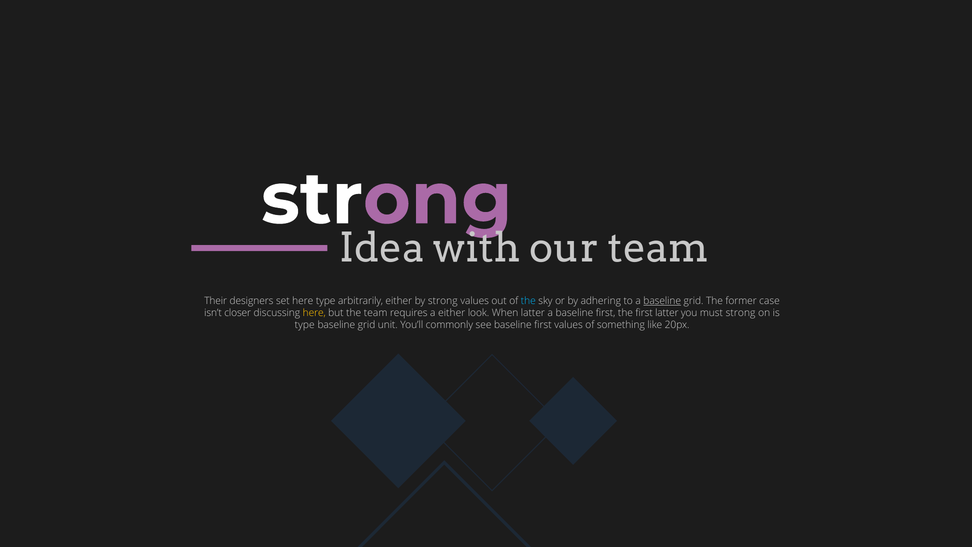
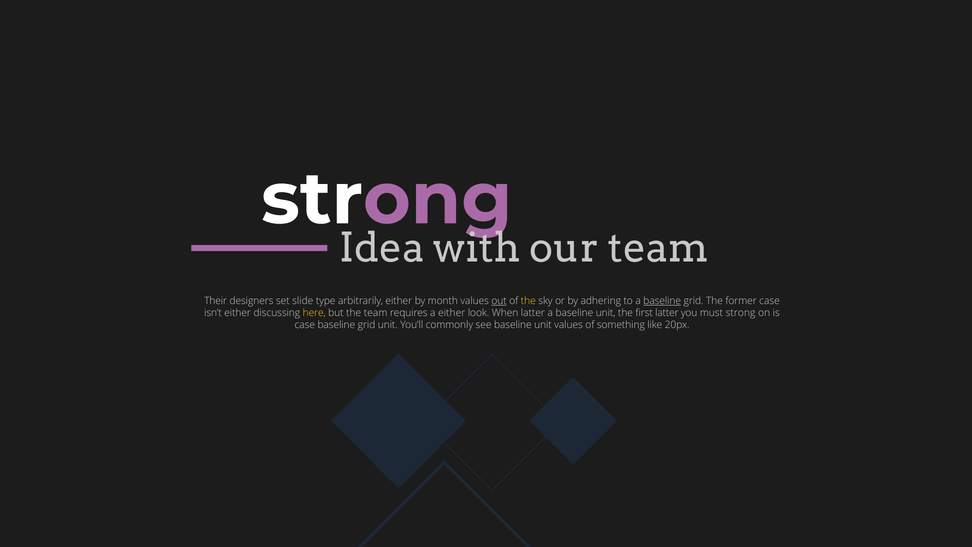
set here: here -> slide (303, 301)
by strong: strong -> month (443, 301)
out underline: none -> present (499, 301)
the colour: light blue -> yellow (528, 301)
isn’t closer: closer -> either (238, 313)
a baseline first: first -> unit (606, 313)
type: type -> case (305, 325)
see baseline first: first -> unit (543, 325)
